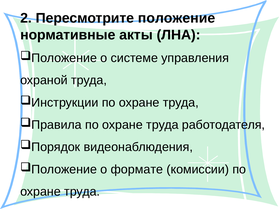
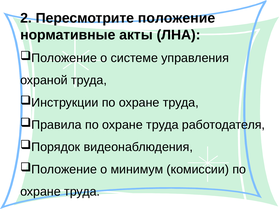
формате: формате -> минимум (137, 170)
